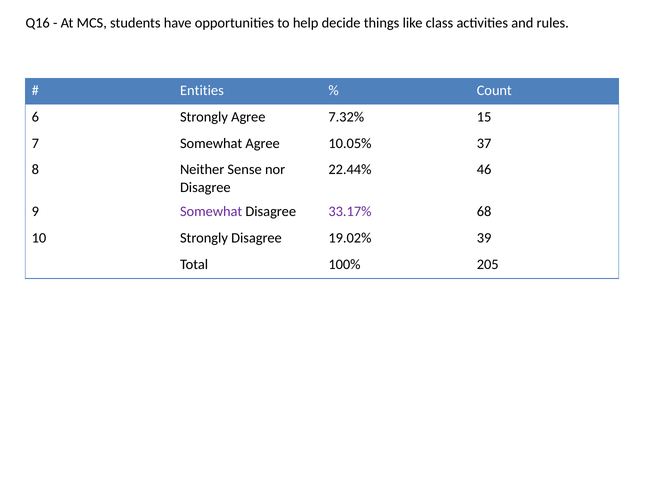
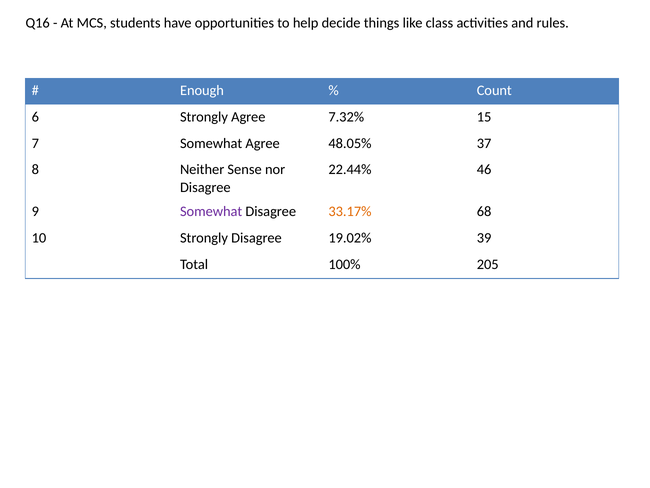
Entities: Entities -> Enough (202, 90)
10.05%: 10.05% -> 48.05% (350, 143)
33.17% colour: purple -> orange (350, 211)
